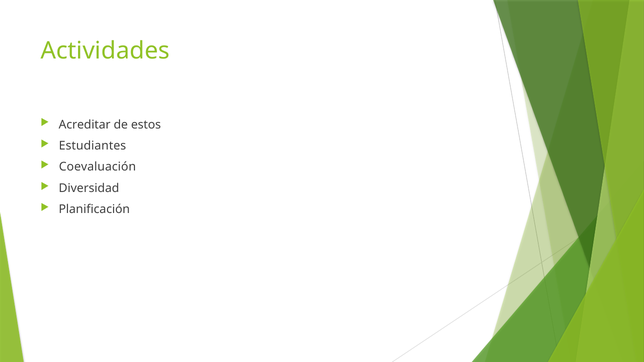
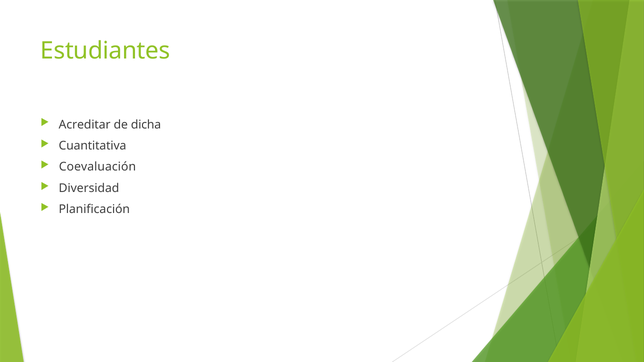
Actividades: Actividades -> Estudiantes (105, 51)
estos: estos -> dicha (146, 125)
Estudiantes: Estudiantes -> Cuantitativa (93, 146)
